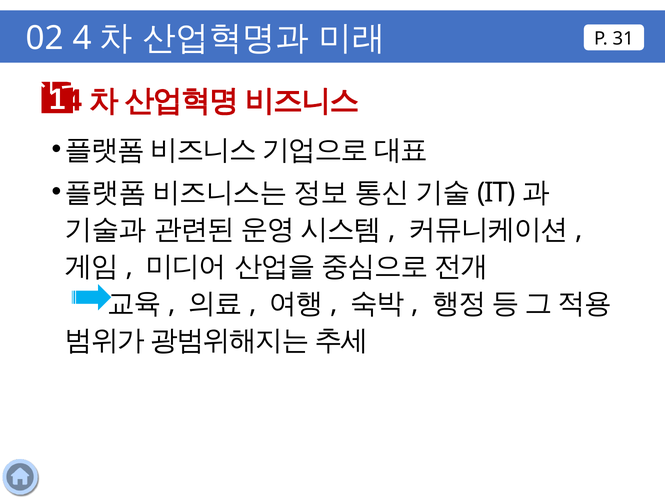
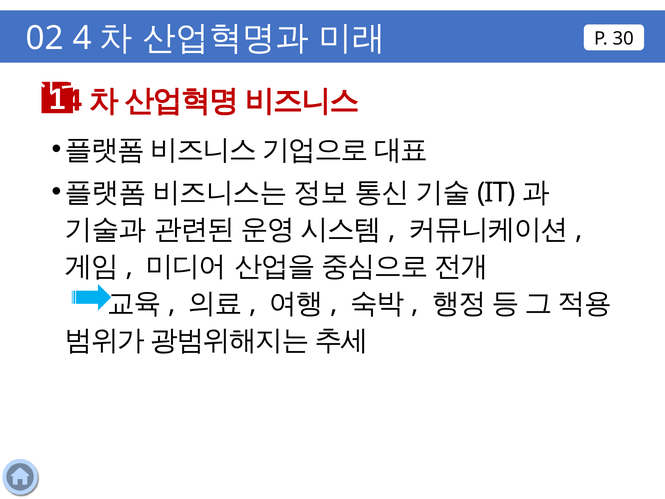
31: 31 -> 30 (623, 39)
